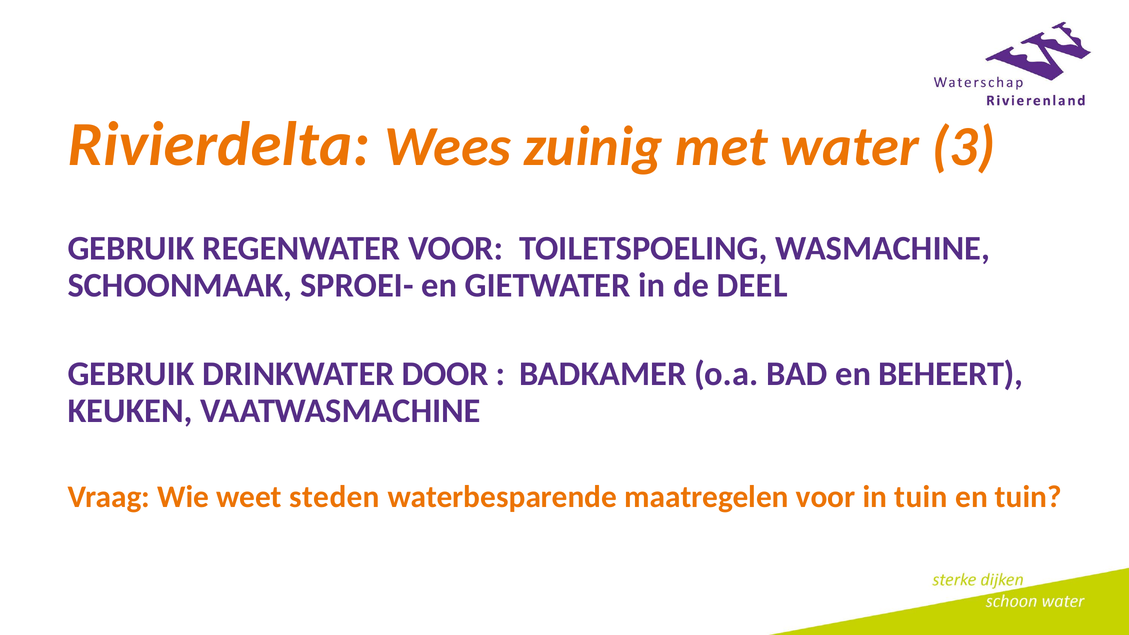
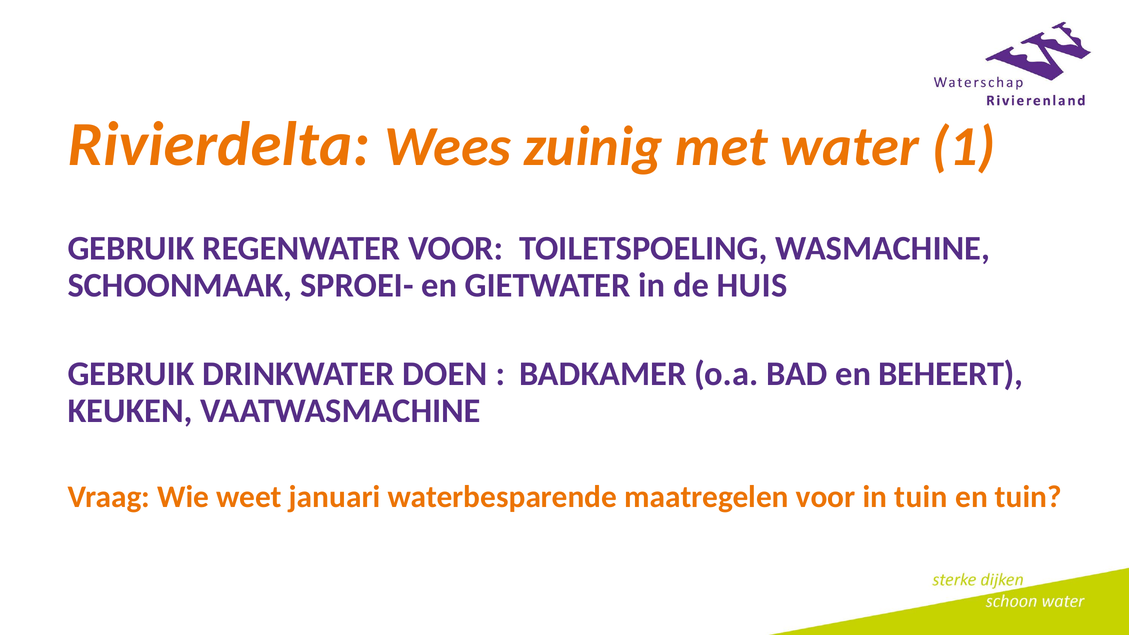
3: 3 -> 1 (963, 146)
DEEL: DEEL -> HUIS (752, 285)
DOOR: DOOR -> DOEN (445, 374)
steden: steden -> januari (335, 497)
